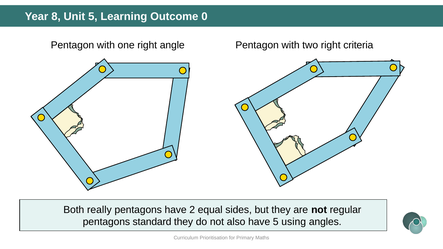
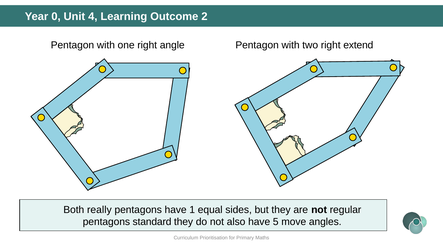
8: 8 -> 0 (56, 17)
Unit 5: 5 -> 4 (93, 17)
0: 0 -> 2 (204, 17)
criteria: criteria -> extend (358, 45)
2: 2 -> 1 (192, 210)
using: using -> move (294, 222)
